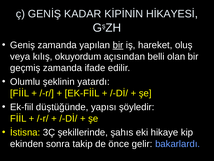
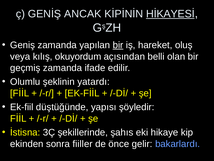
KADAR: KADAR -> ANCAK (83, 14)
HİKAYESİ underline: none -> present (170, 14)
takip: takip -> fiiller (83, 143)
